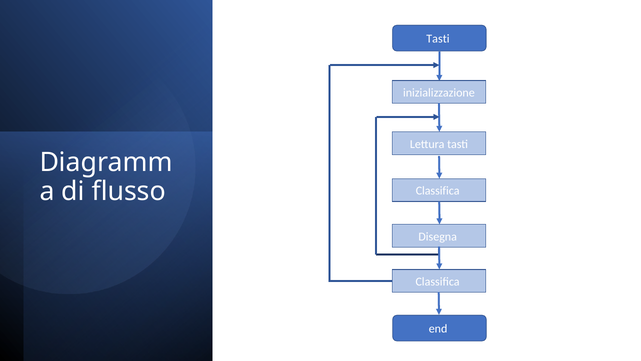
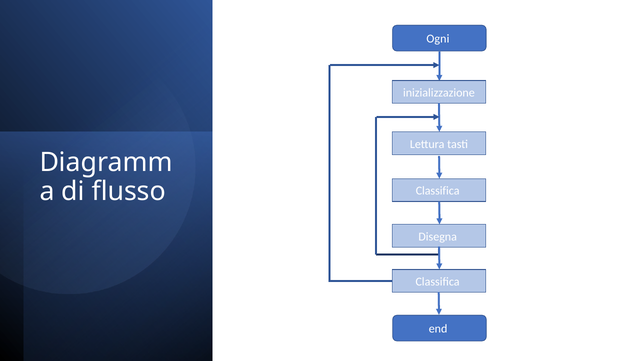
Tasti: Tasti -> Ogni (438, 39)
